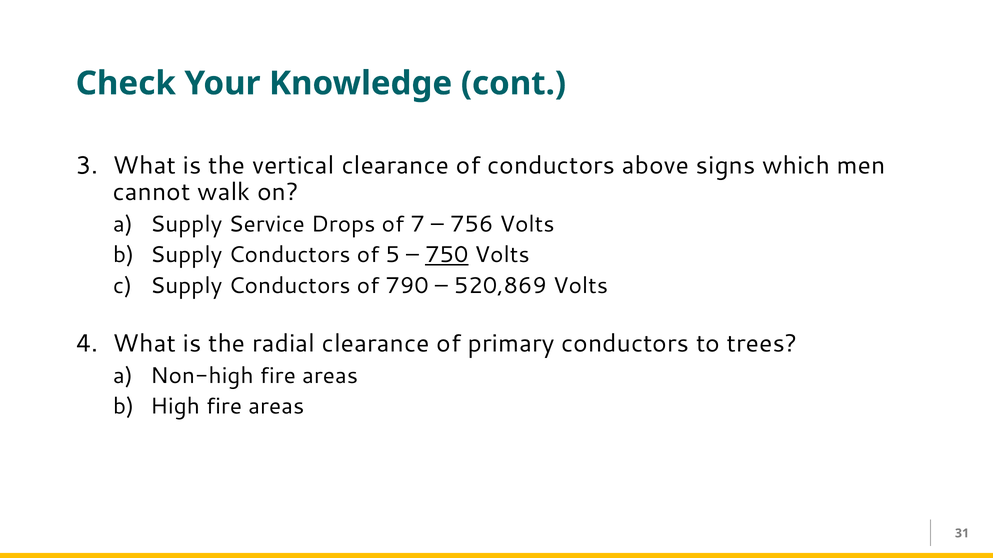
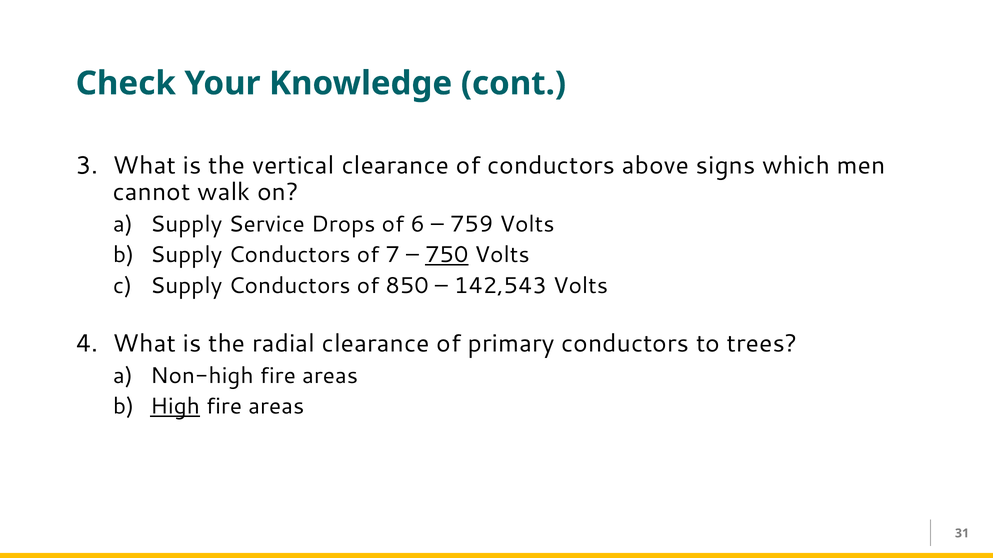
7: 7 -> 6 (418, 224)
756: 756 -> 759 (472, 224)
5: 5 -> 7 (393, 255)
790: 790 -> 850 (407, 286)
520,869: 520,869 -> 142,543 (500, 286)
High underline: none -> present (175, 407)
